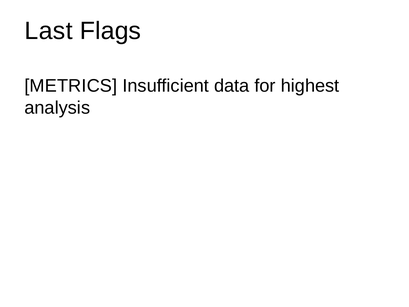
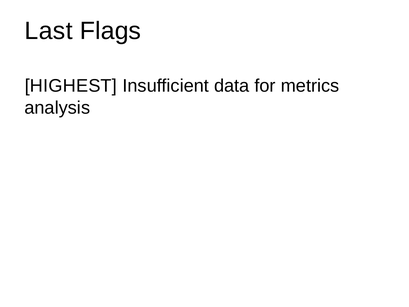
METRICS: METRICS -> HIGHEST (71, 86)
highest: highest -> metrics (310, 86)
